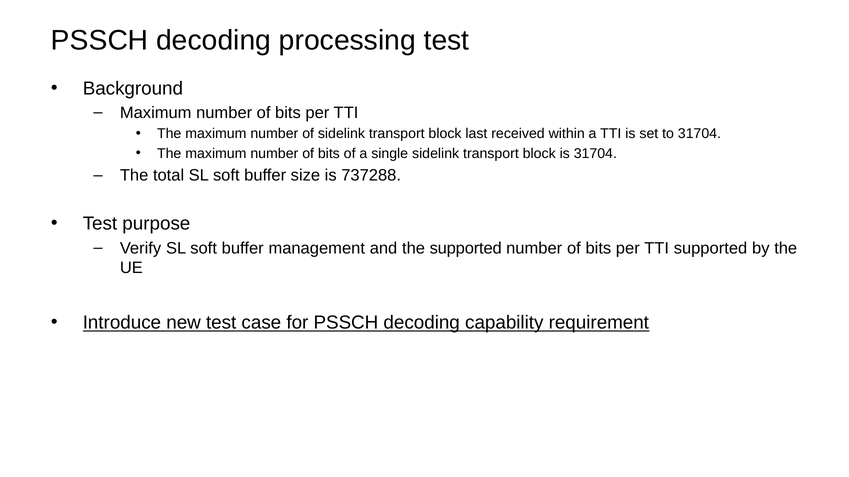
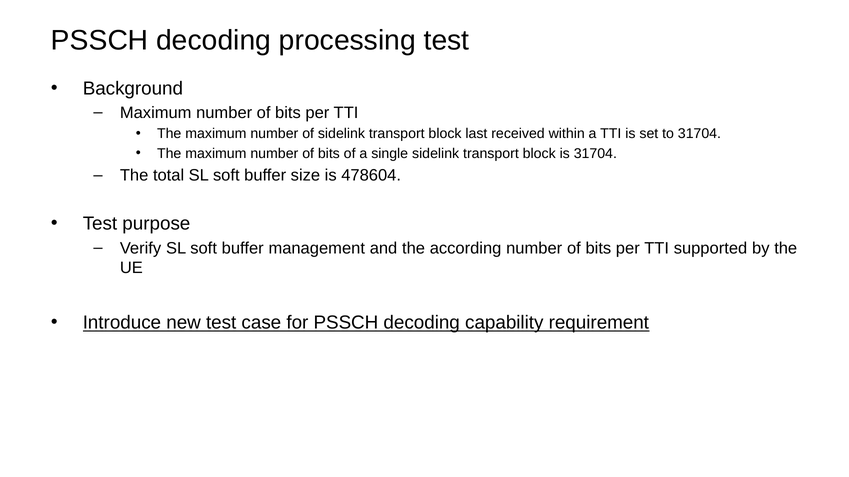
737288: 737288 -> 478604 (371, 176)
the supported: supported -> according (466, 248)
